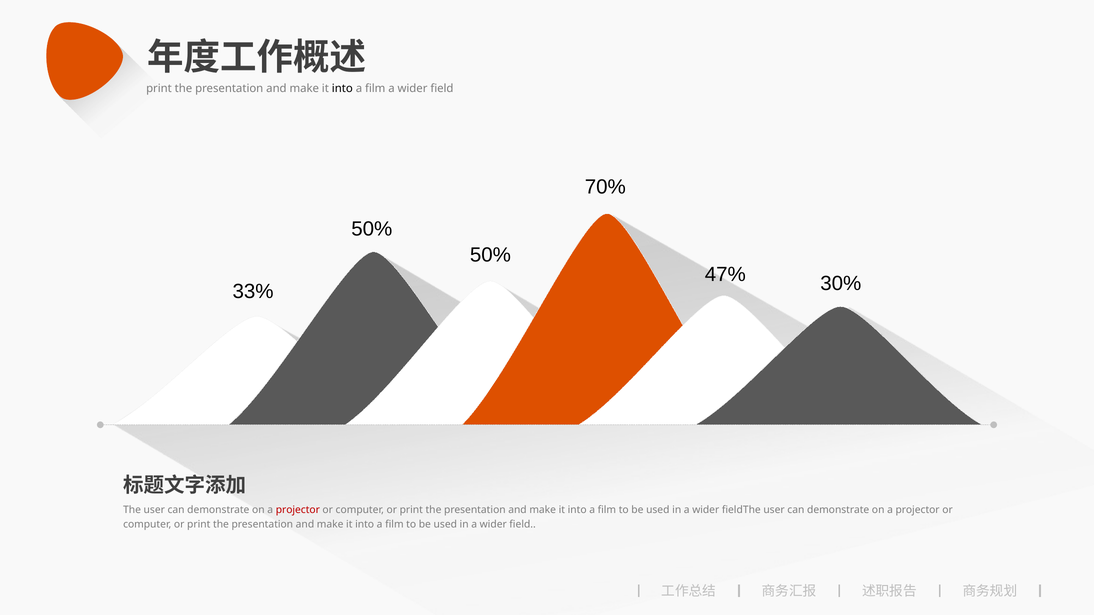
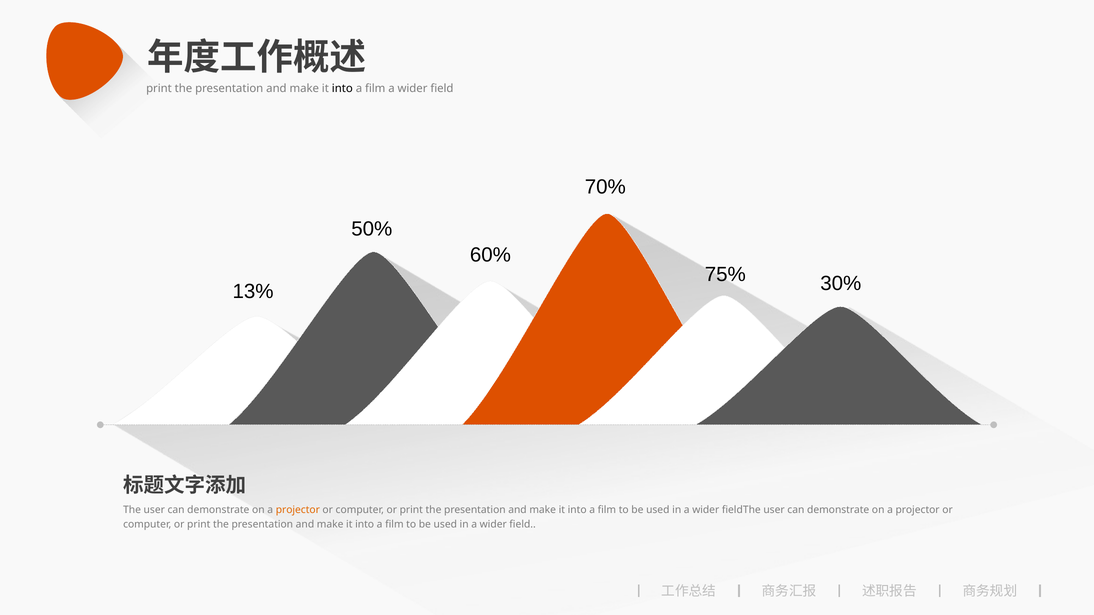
50%: 50% -> 60% (490, 255)
47%: 47% -> 75% (725, 275)
33%: 33% -> 13% (253, 292)
projector colour: red -> orange (298, 510)
